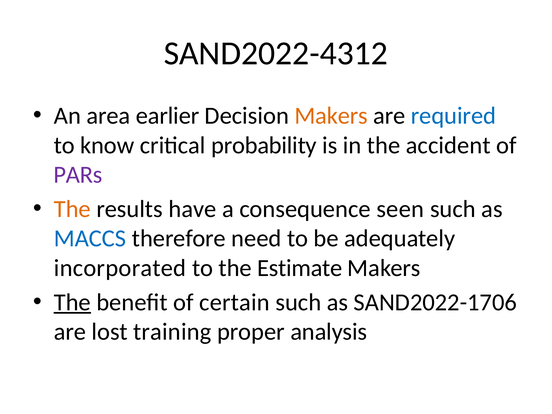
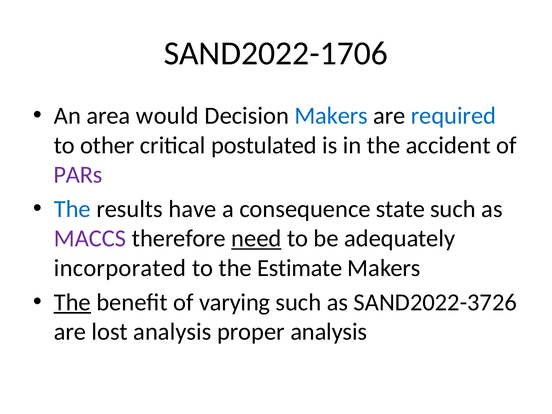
SAND2022-4312: SAND2022-4312 -> SAND2022-1706 (276, 53)
earlier: earlier -> would (167, 116)
Makers colour: orange -> blue (331, 116)
know: know -> other (107, 145)
probability: probability -> postulated (264, 145)
The colour: orange -> blue (72, 209)
seen: seen -> state (400, 209)
MACCS colour: blue -> purple (90, 238)
need underline: none -> present (256, 238)
certain: certain -> varying (235, 302)
SAND2022-1706: SAND2022-1706 -> SAND2022-3726 (435, 302)
lost training: training -> analysis (172, 332)
